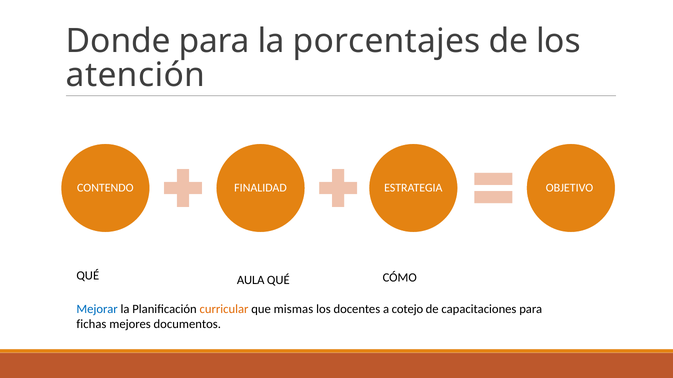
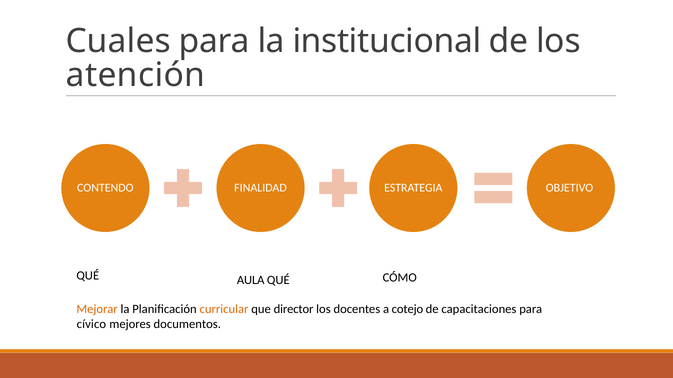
Donde: Donde -> Cuales (118, 41)
porcentajes: porcentajes -> institucional (387, 41)
Mejorar colour: blue -> orange (97, 310)
mismas: mismas -> director (294, 310)
fichas: fichas -> cívico (91, 325)
